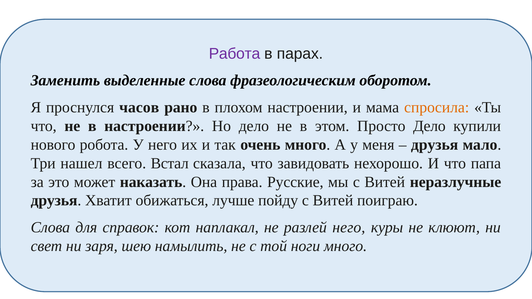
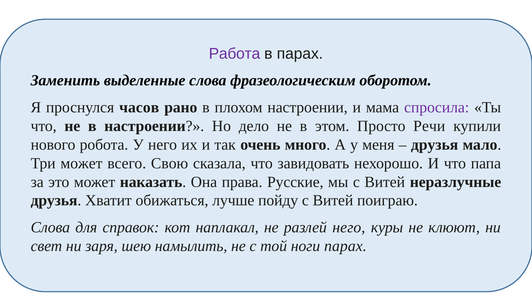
спросила colour: orange -> purple (437, 108)
Просто Дело: Дело -> Речи (429, 126)
Три нашел: нашел -> может (81, 163)
Встал: Встал -> Свою (170, 163)
ноги много: много -> парах (345, 246)
